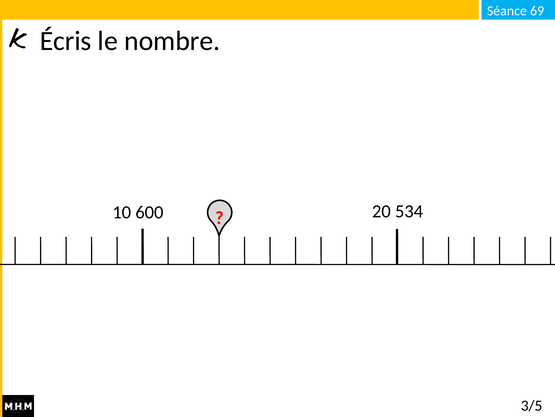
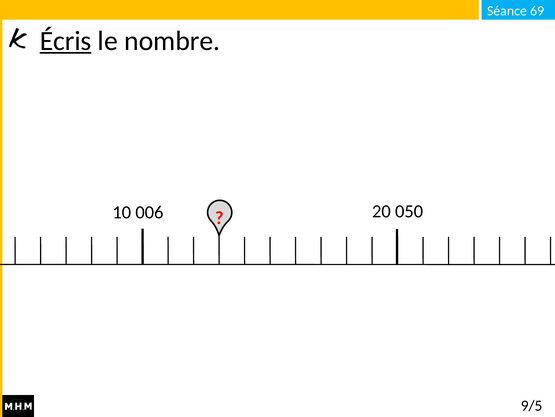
Écris underline: none -> present (66, 41)
600: 600 -> 006 (149, 212)
534: 534 -> 050 (409, 211)
3/5: 3/5 -> 9/5 (532, 405)
